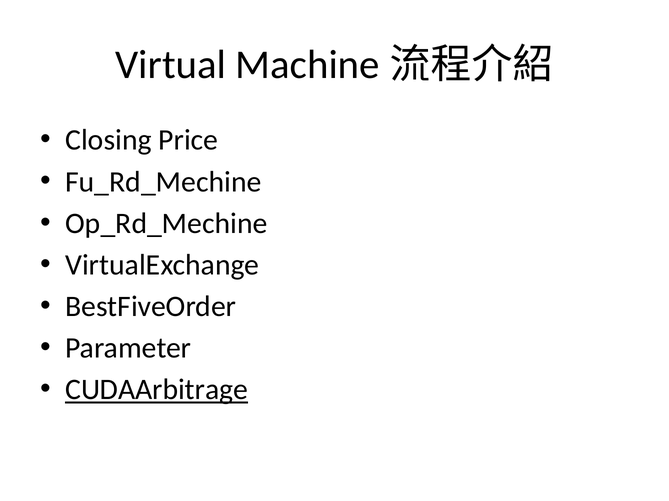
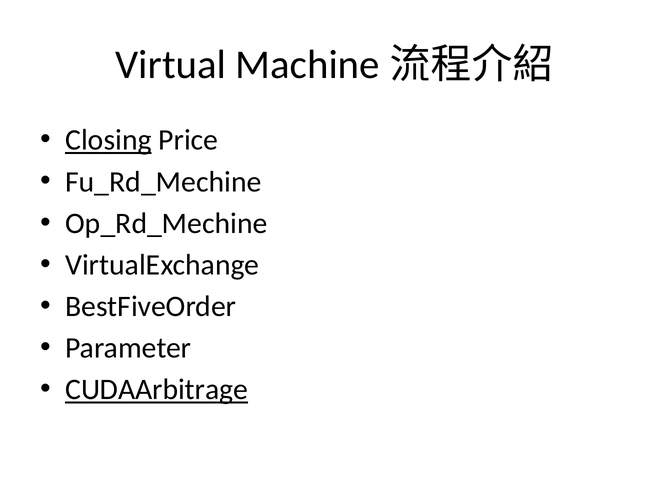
Closing underline: none -> present (108, 140)
